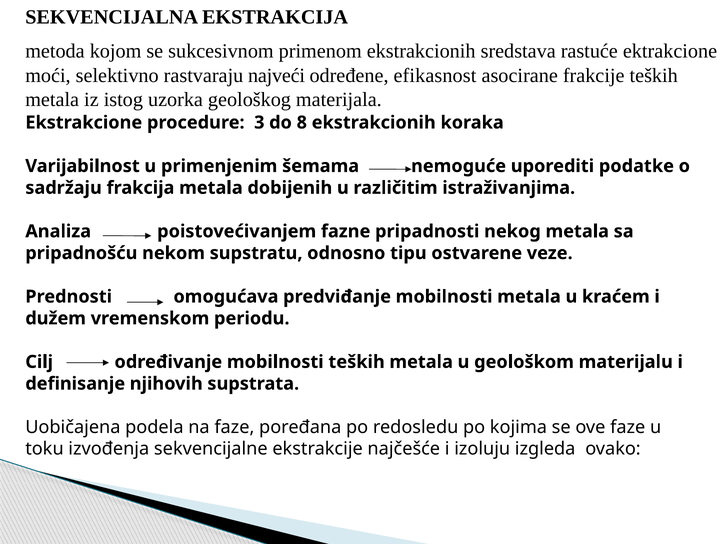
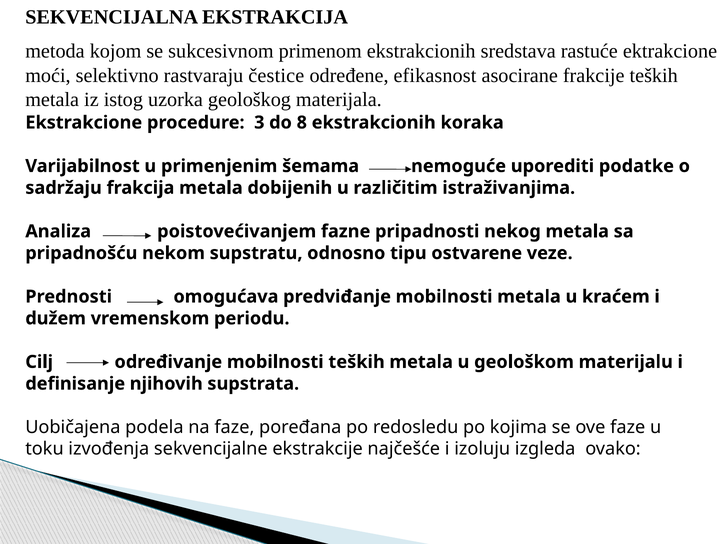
najveći: najveći -> čestice (276, 76)
